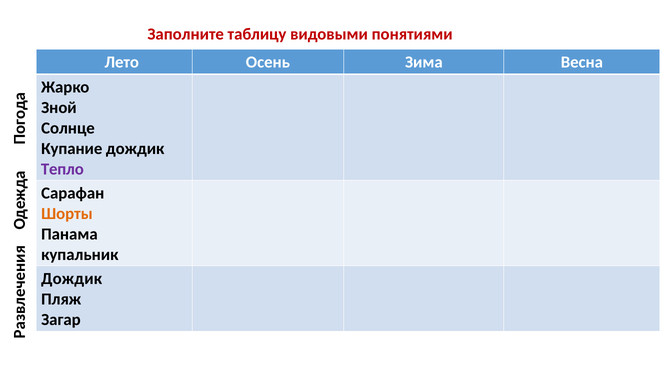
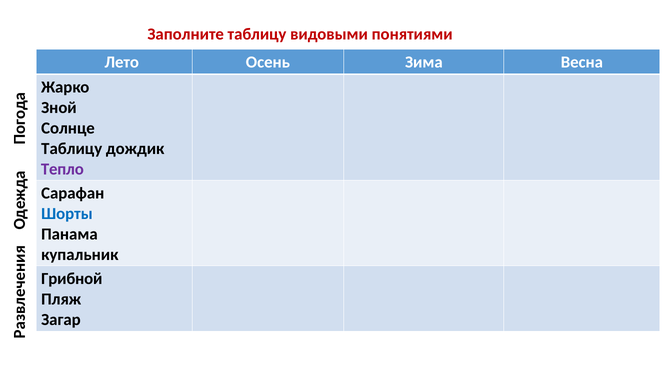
Купание: Купание -> Таблицу (72, 149)
Шорты colour: orange -> blue (67, 213)
Дождик: Дождик -> Грибной (72, 278)
